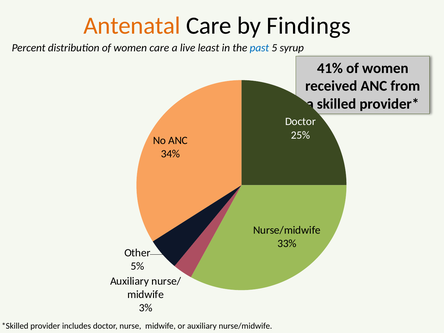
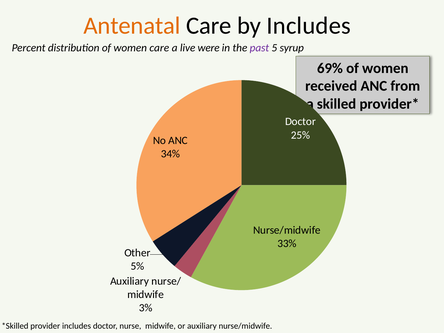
by Findings: Findings -> Includes (309, 26)
least: least -> were (209, 48)
past colour: blue -> purple (259, 48)
41%: 41% -> 69% (330, 68)
